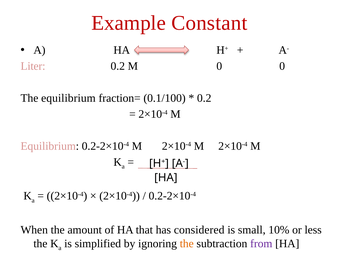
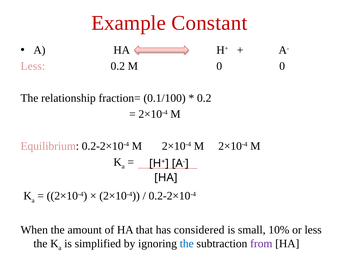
Liter: Liter -> Less (33, 66)
The equilibrium: equilibrium -> relationship (68, 98)
the colour: orange -> blue (187, 244)
